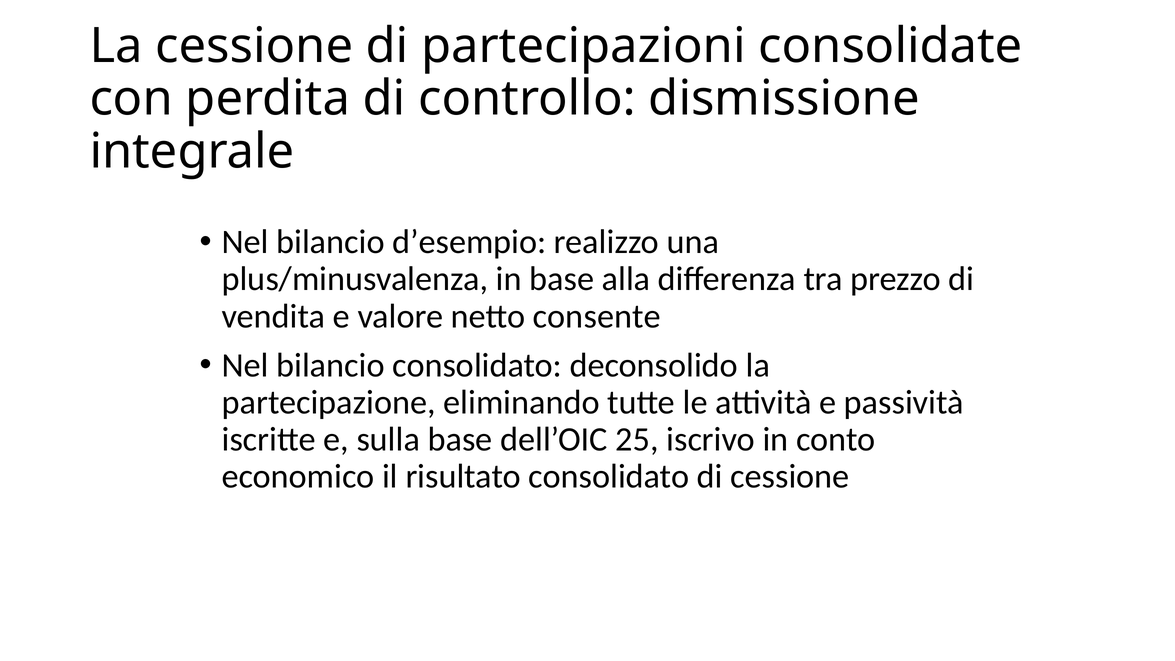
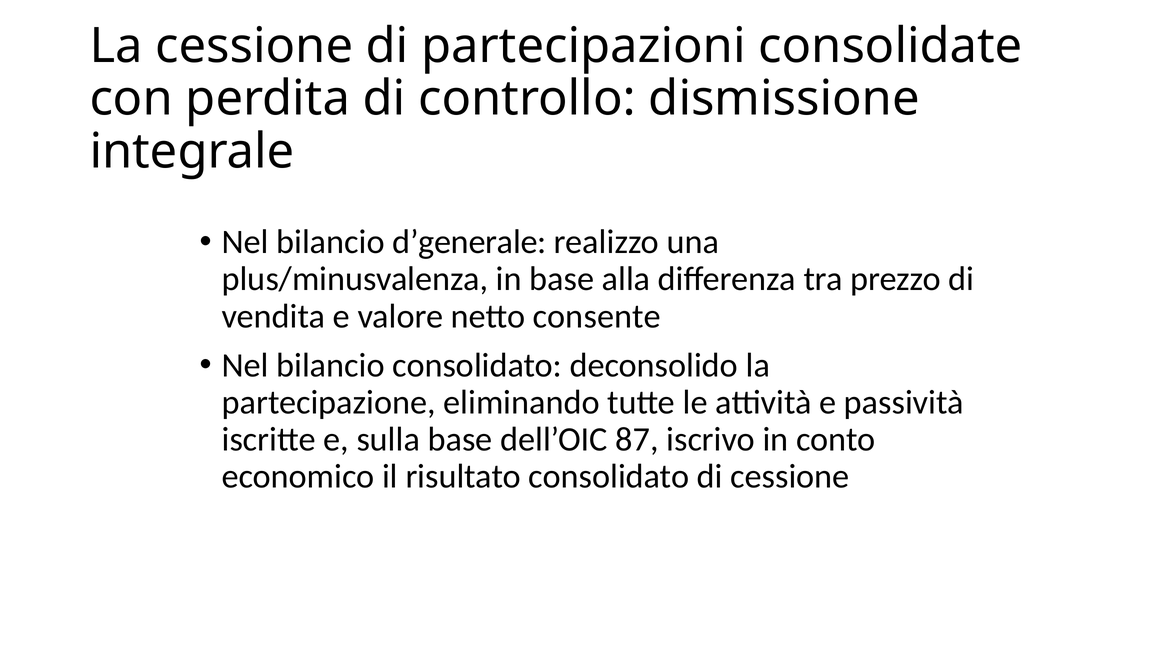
d’esempio: d’esempio -> d’generale (469, 242)
25: 25 -> 87 (637, 439)
